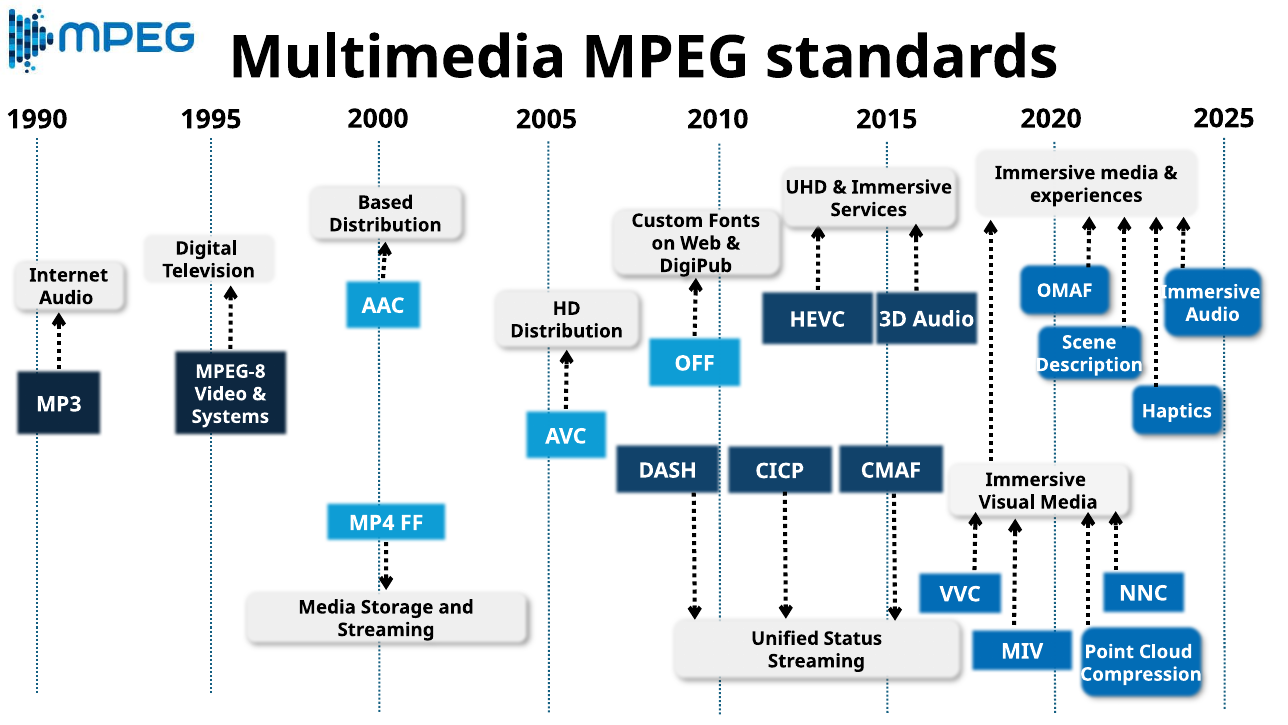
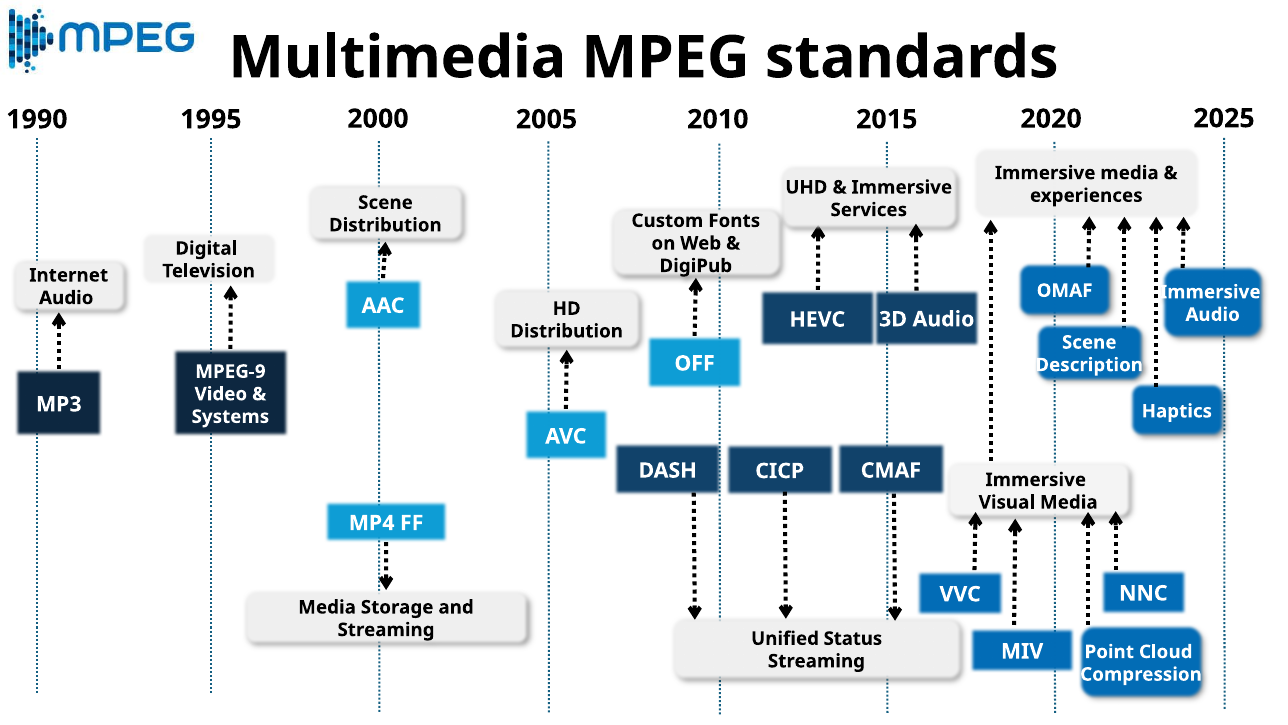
Based: Based -> Scene (385, 202)
MPEG-8: MPEG-8 -> MPEG-9 (230, 371)
